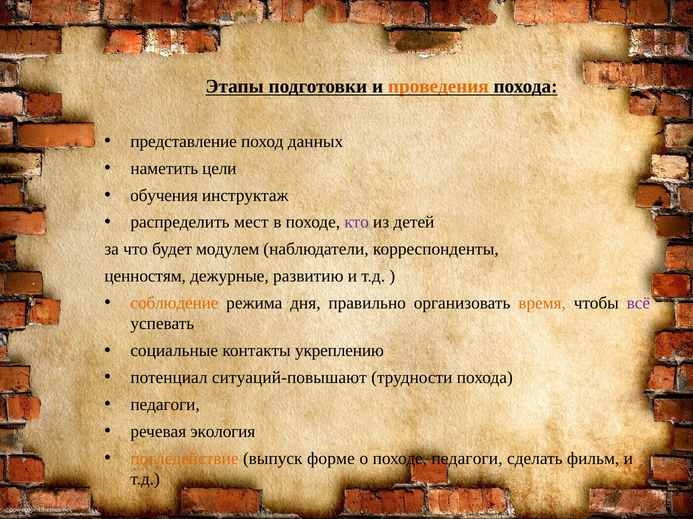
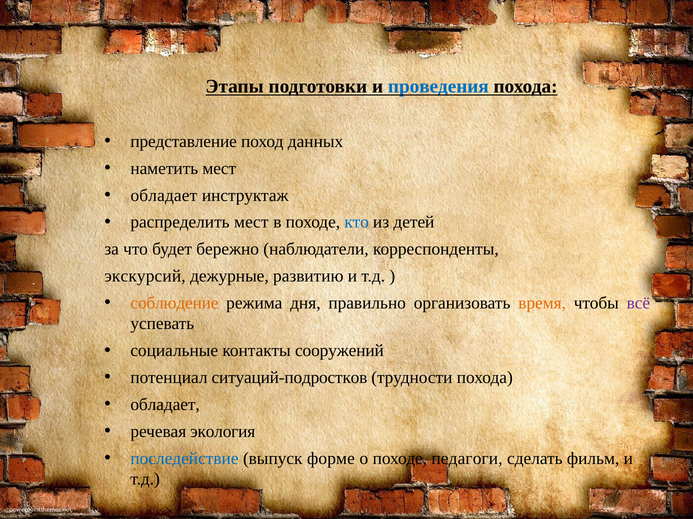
проведения colour: orange -> blue (438, 87)
наметить цели: цели -> мест (219, 169)
обучения: обучения -> обладает (164, 196)
кто colour: purple -> blue (357, 223)
модулем: модулем -> бережно (228, 250)
ценностям: ценностям -> экскурсий (145, 276)
укреплению: укреплению -> сооружений (339, 351)
ситуаций-повышают: ситуаций-повышают -> ситуаций-подростков (289, 378)
педагоги: педагоги -> обладает (165, 405)
последействие colour: orange -> blue (184, 459)
